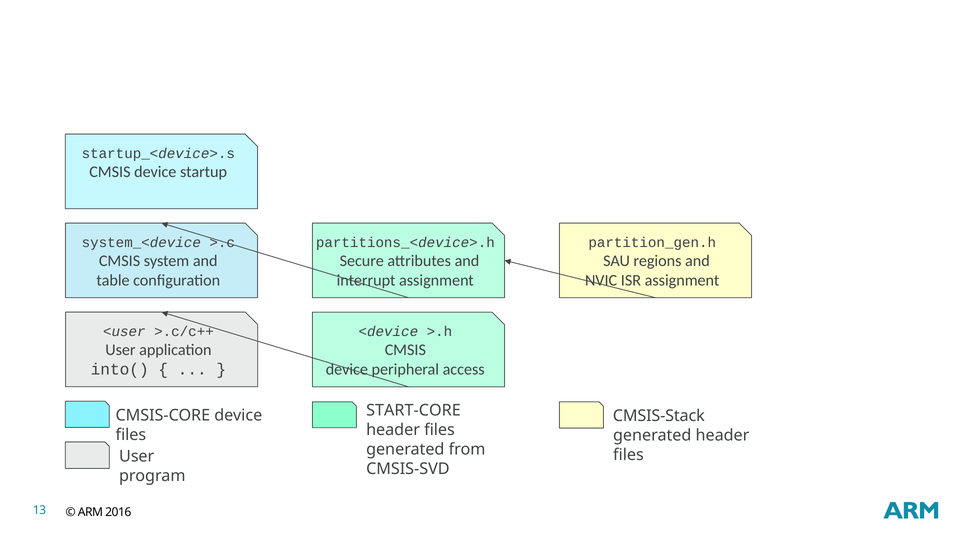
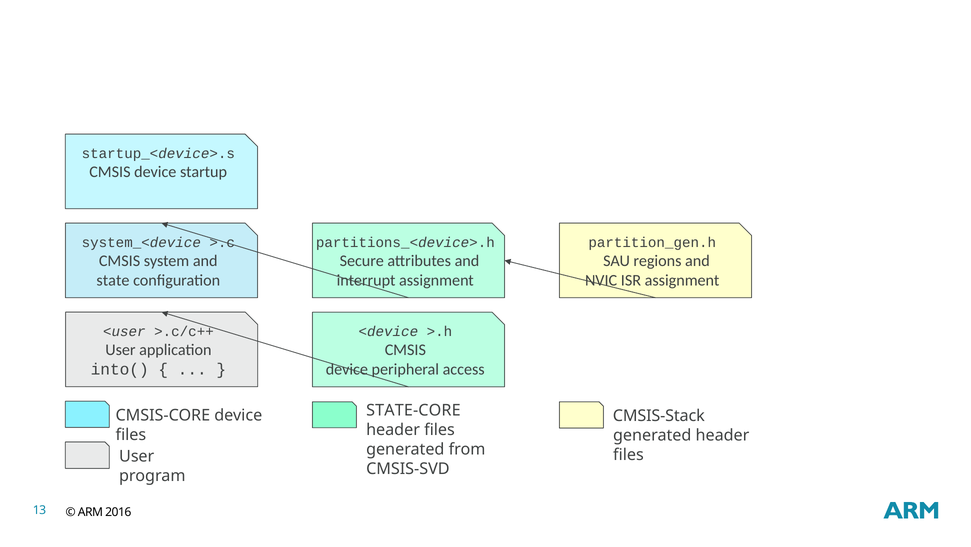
table: table -> state (113, 280)
START-CORE: START-CORE -> STATE-CORE (413, 410)
